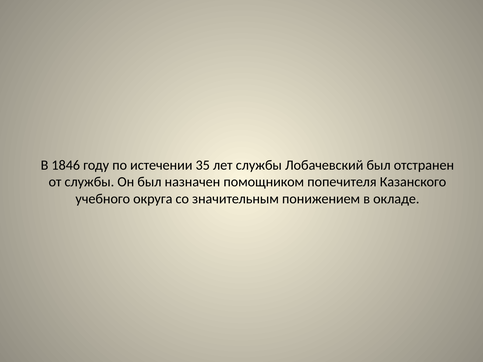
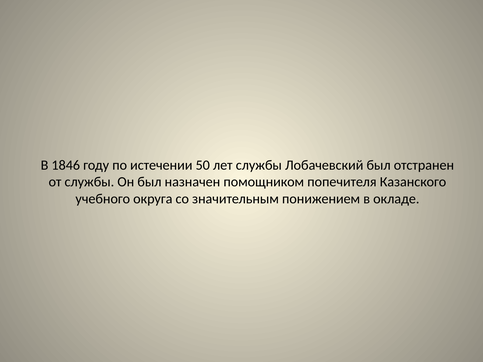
35: 35 -> 50 (203, 165)
